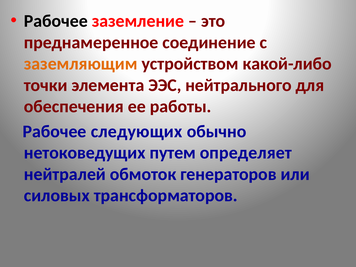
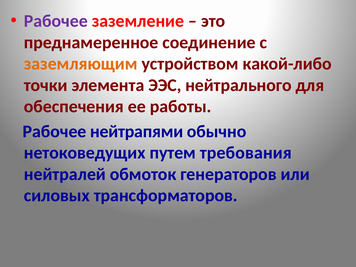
Рабочее colour: black -> purple (56, 21)
следующих: следующих -> нейтрапями (137, 131)
определяет: определяет -> требования (246, 153)
